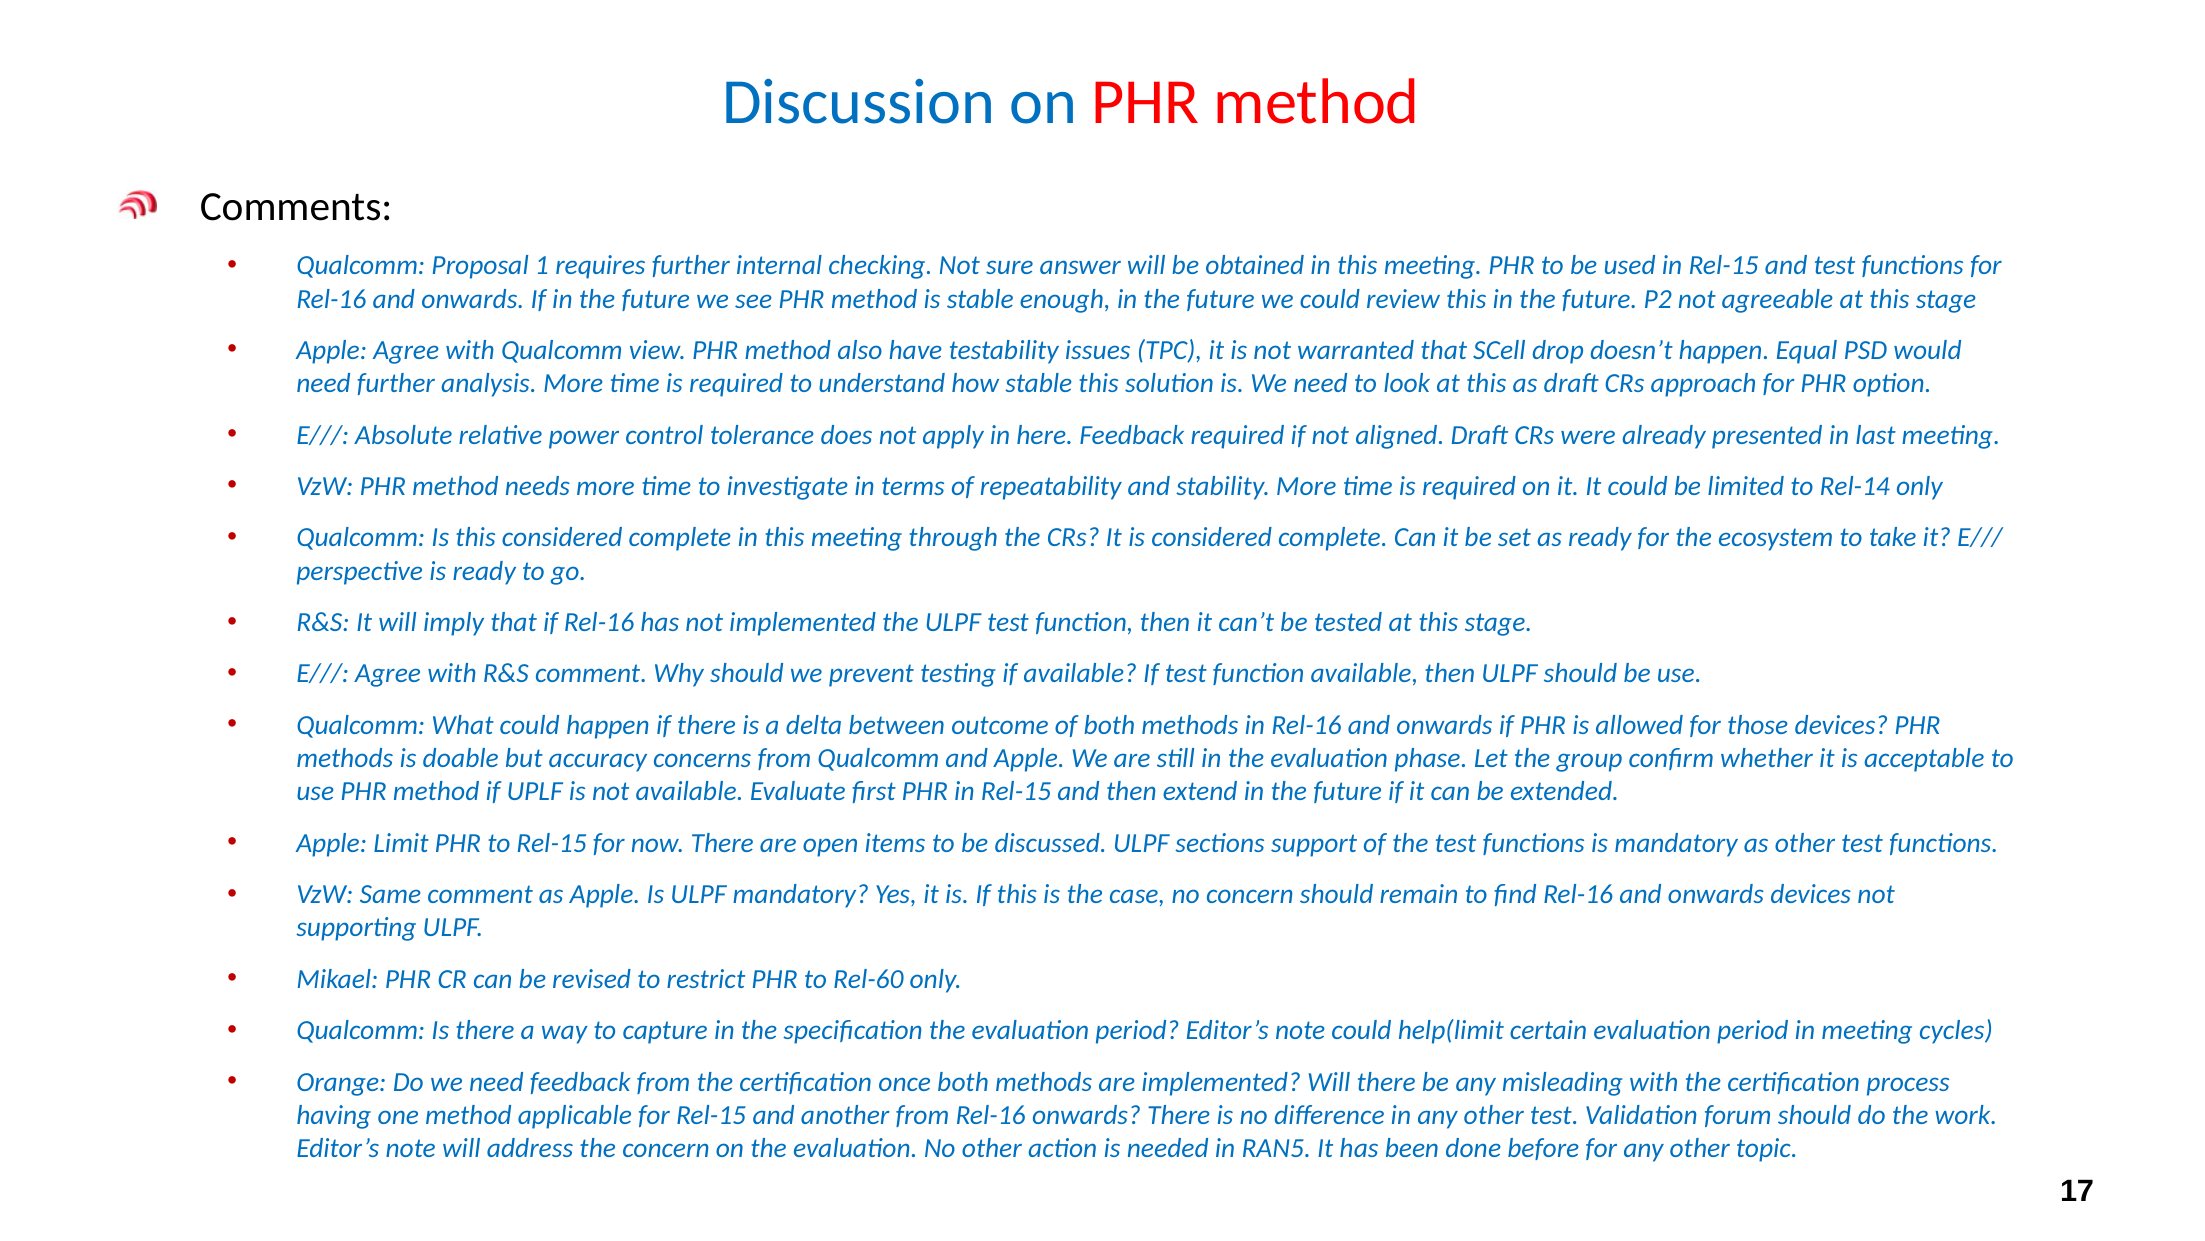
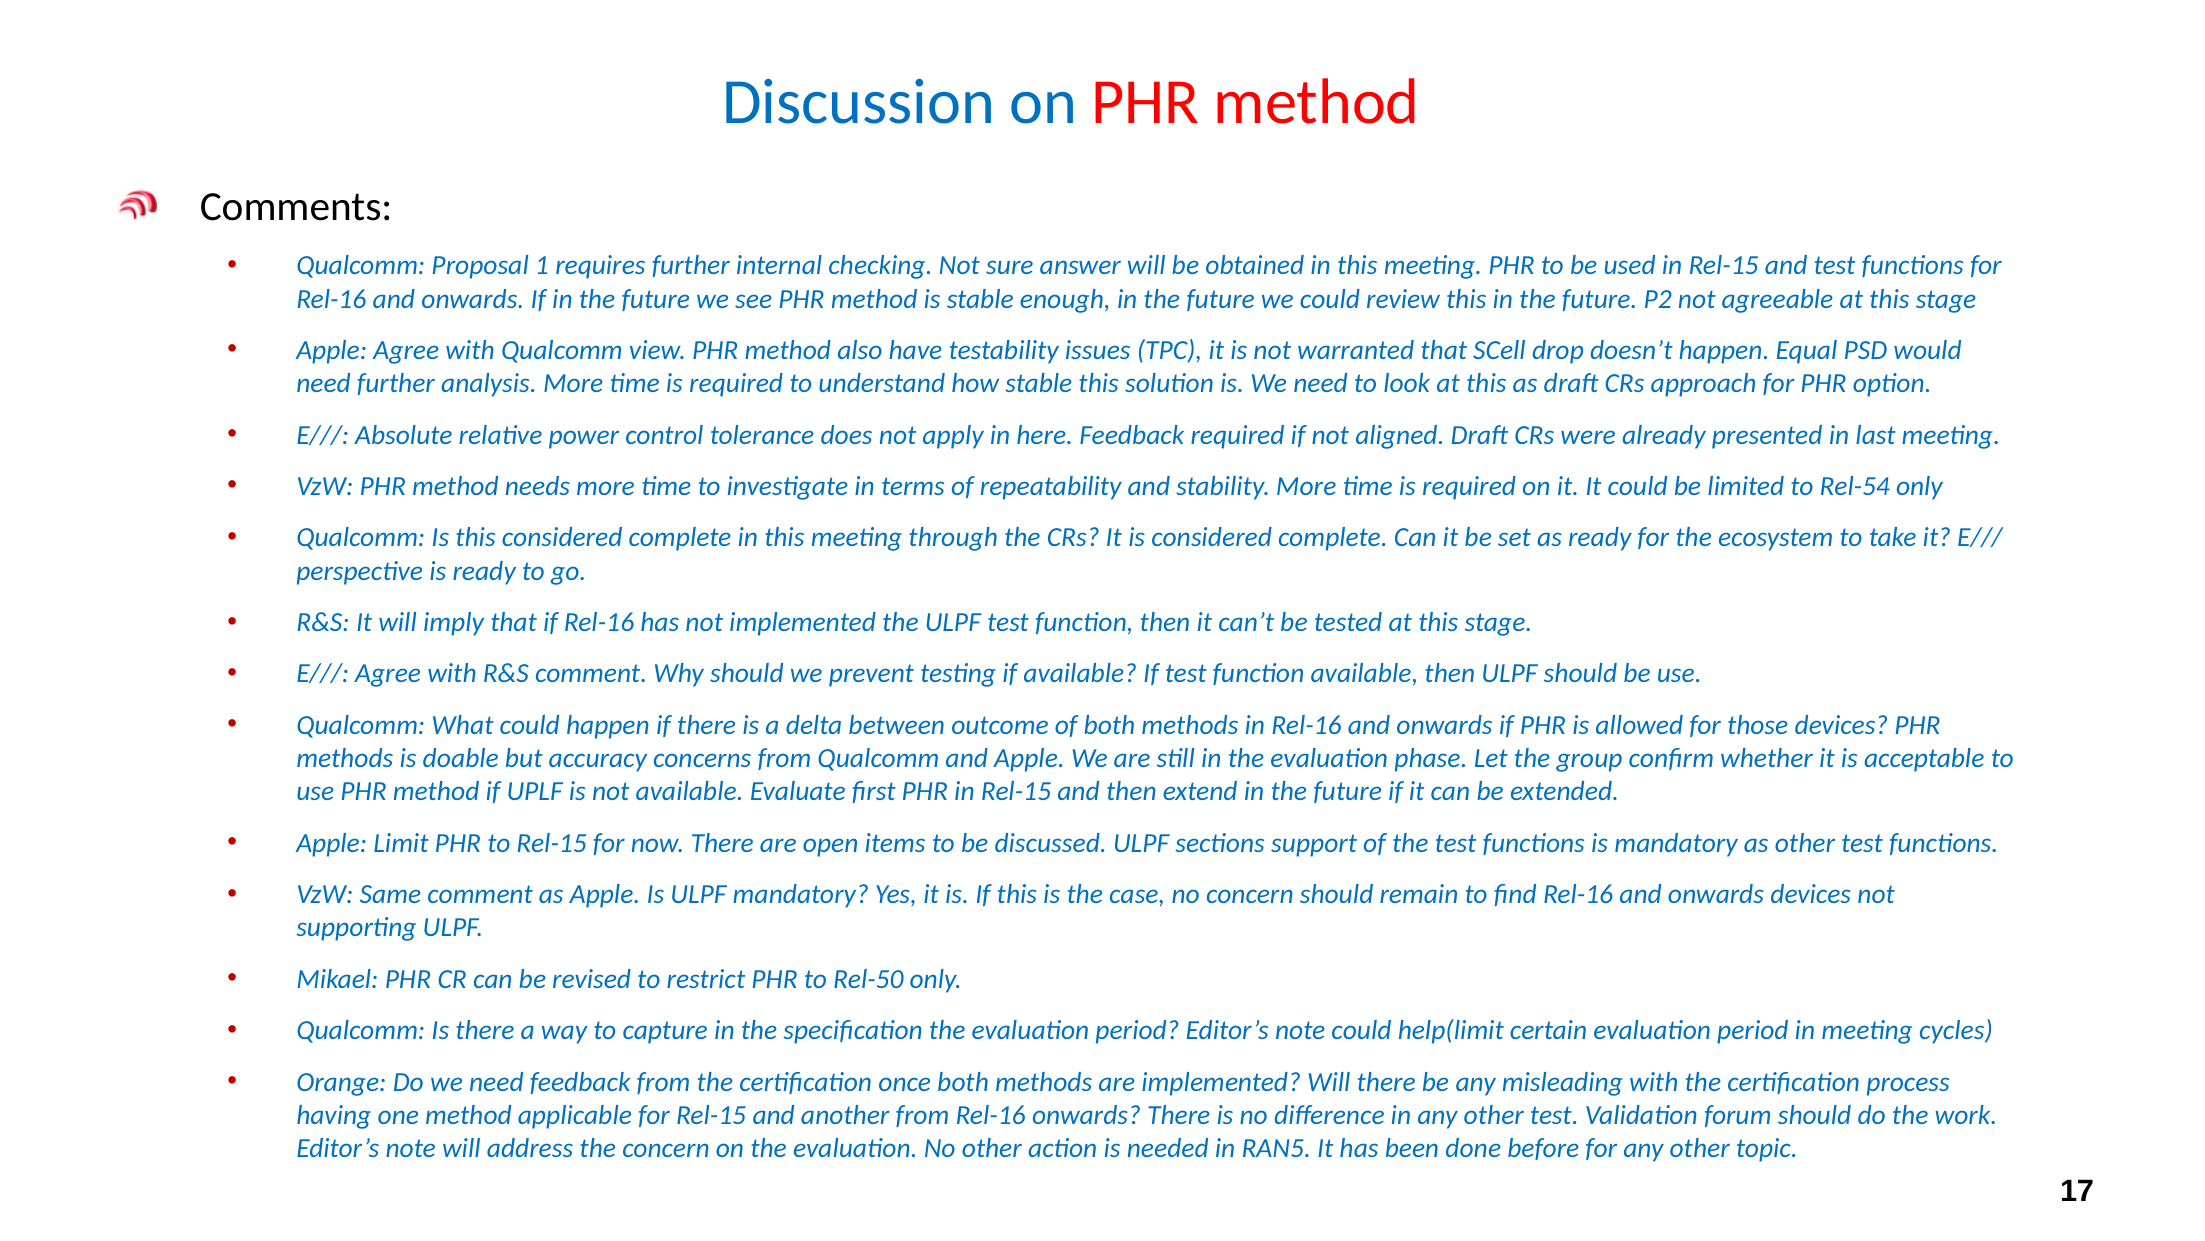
Rel-14: Rel-14 -> Rel-54 (1855, 486)
Rel-60: Rel-60 -> Rel-50 (868, 978)
